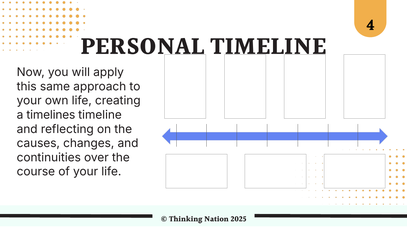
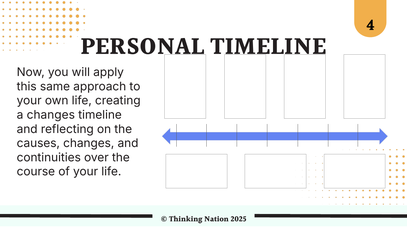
a timelines: timelines -> changes (51, 115)
